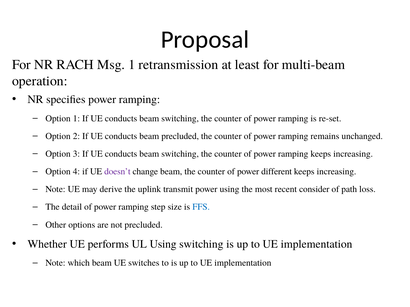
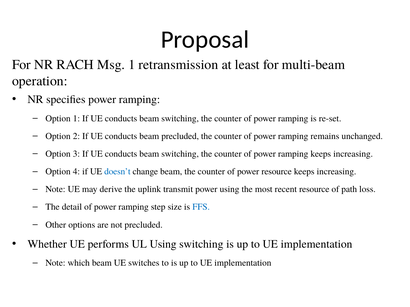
doesn’t colour: purple -> blue (117, 172)
power different: different -> resource (277, 172)
recent consider: consider -> resource (314, 190)
